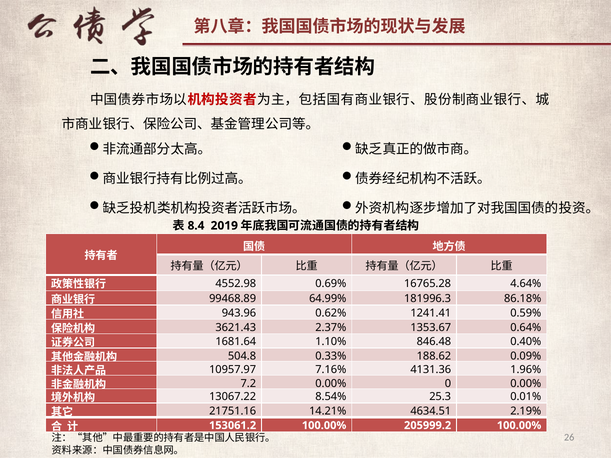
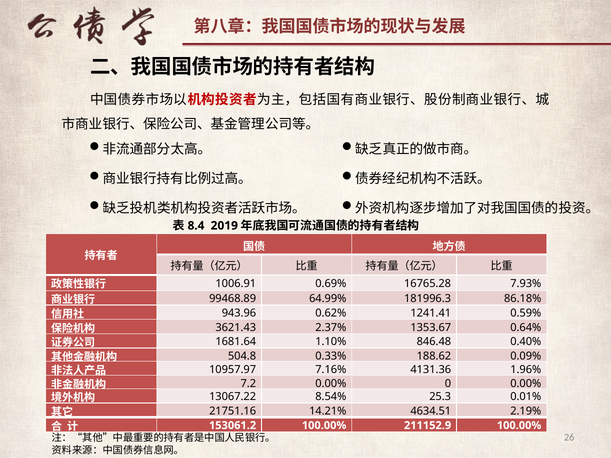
4552.98: 4552.98 -> 1006.91 (236, 284)
4.64%: 4.64% -> 7.93% (526, 284)
205999.2: 205999.2 -> 211152.9 (428, 426)
